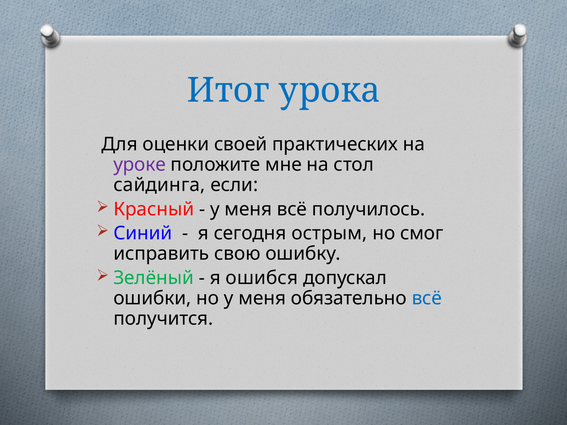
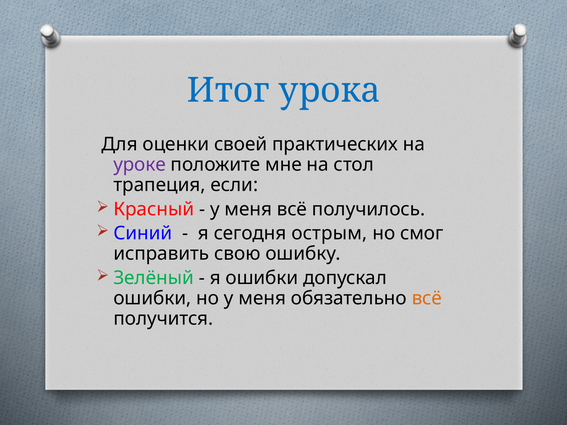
сайдинга: сайдинга -> трапеция (159, 185)
я ошибся: ошибся -> ошибки (262, 278)
всё colour: blue -> orange (427, 298)
